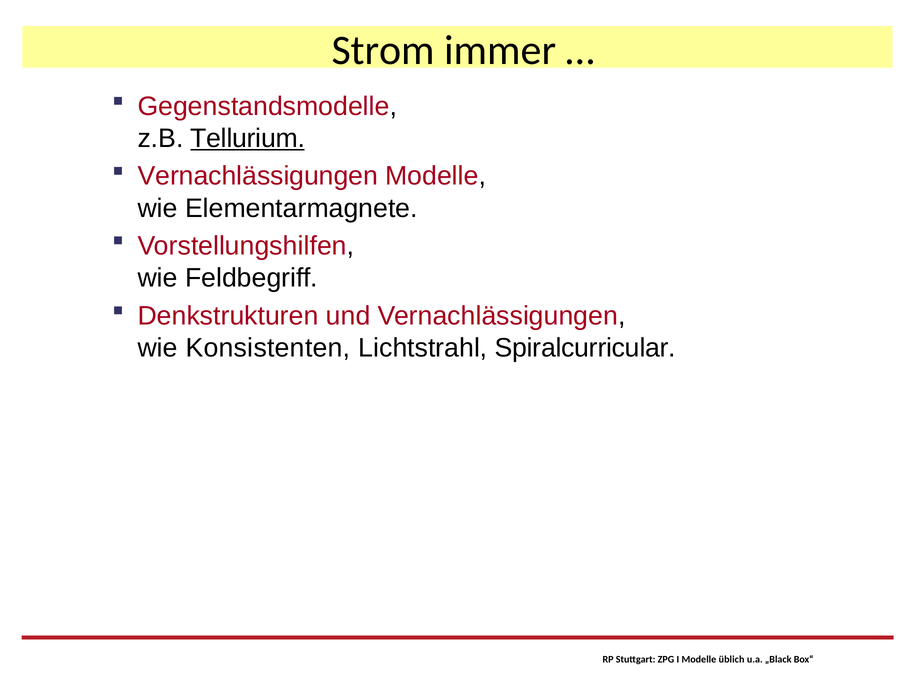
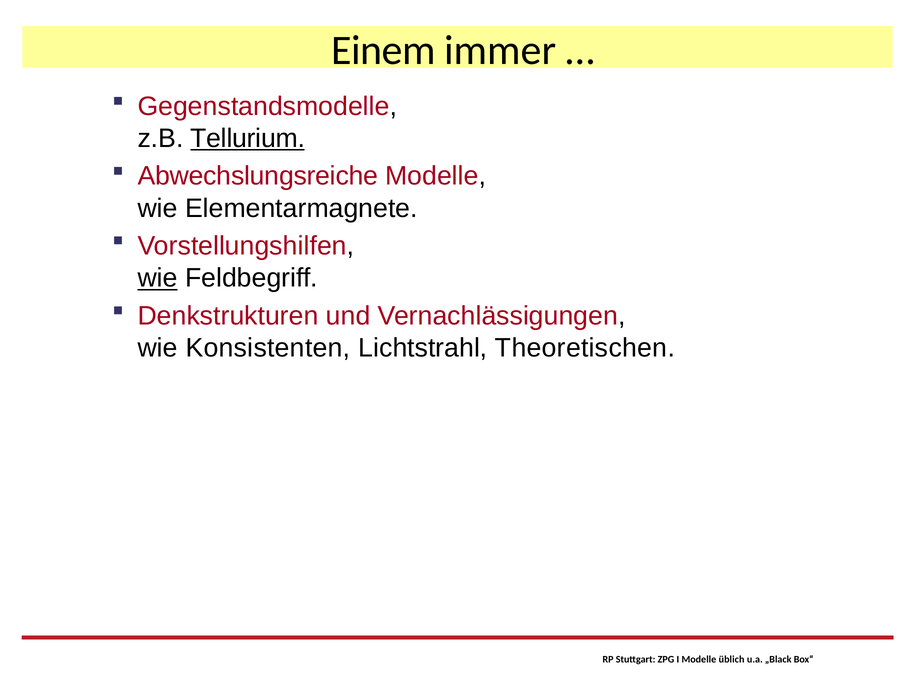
Strom: Strom -> Einem (383, 50)
Vernachlässigungen: Vernachlässigungen -> Abwechslungsreiche (258, 176)
wie underline: none -> present (158, 278)
Spiralcurricular: Spiralcurricular -> Theoretischen (585, 348)
